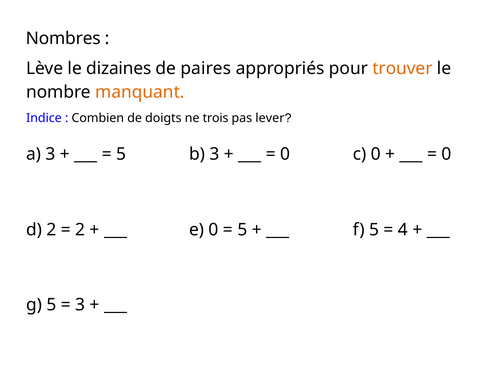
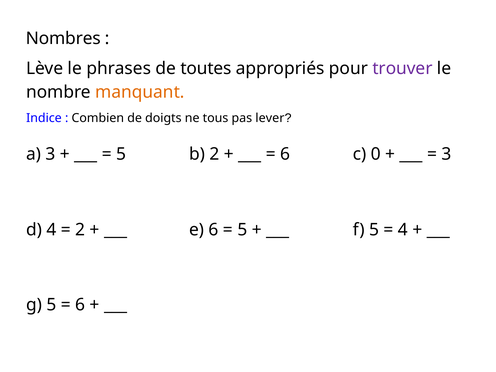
dizaines: dizaines -> phrases (119, 68)
paires: paires -> toutes (206, 68)
trouver colour: orange -> purple (402, 68)
trois: trois -> tous (216, 118)
b 3: 3 -> 2 (214, 154)
0: 0 -> 6 (285, 154)
0: 0 -> 3 (447, 154)
d 2: 2 -> 4 (51, 230)
e 0: 0 -> 6 (214, 230)
3: 3 -> 6 (80, 305)
